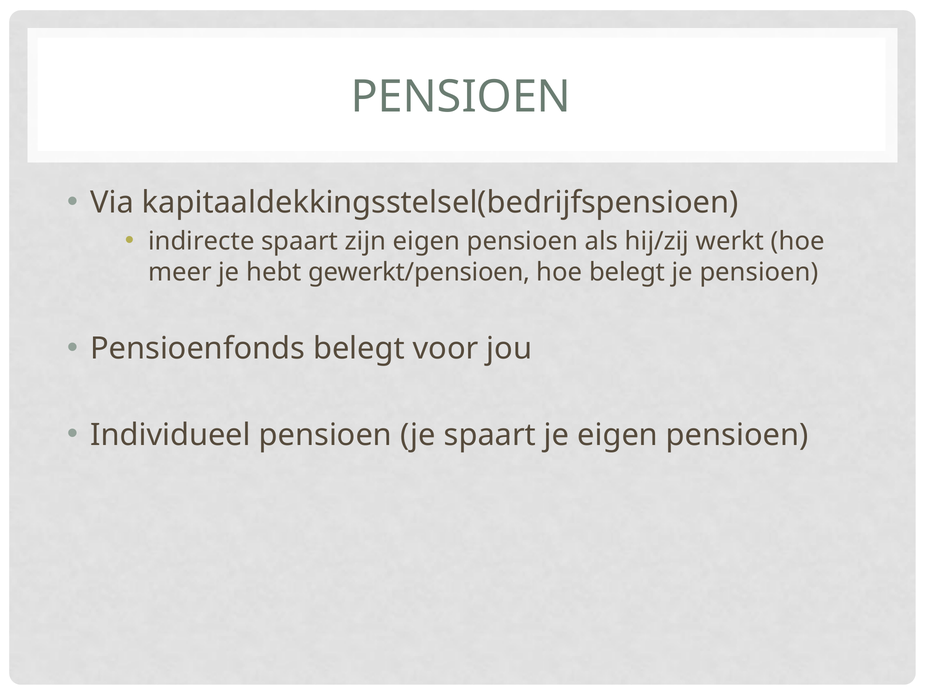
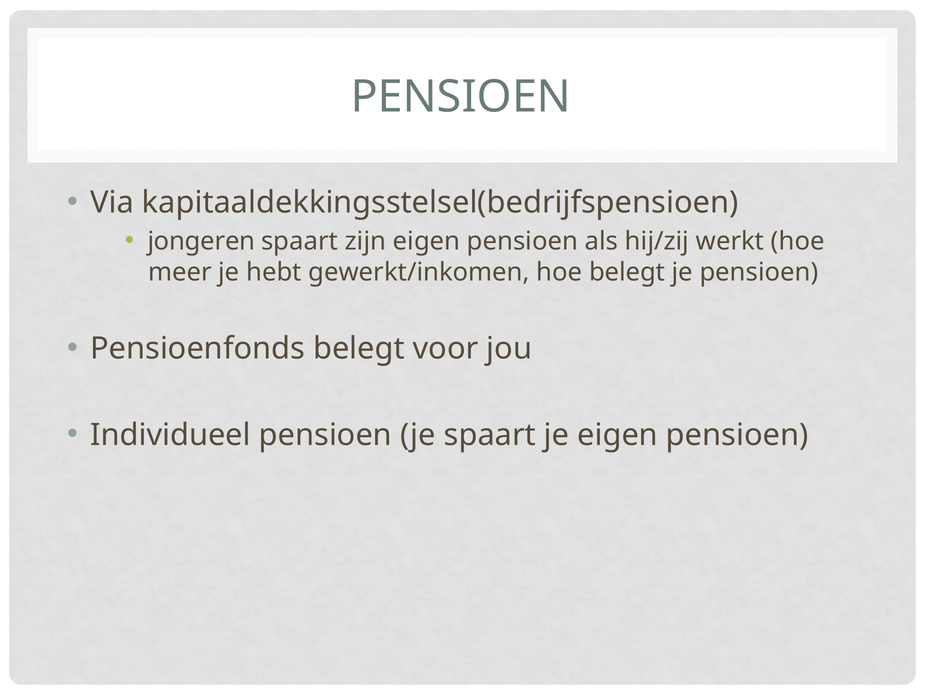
indirecte: indirecte -> jongeren (201, 241)
gewerkt/pensioen: gewerkt/pensioen -> gewerkt/inkomen (419, 272)
